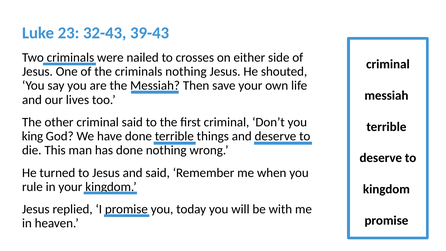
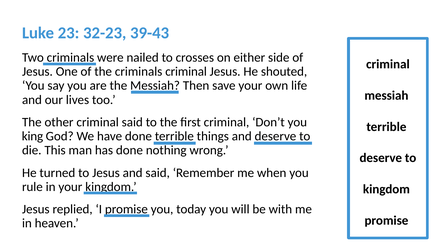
32-43: 32-43 -> 32-23 (105, 33)
criminals nothing: nothing -> criminal (186, 72)
